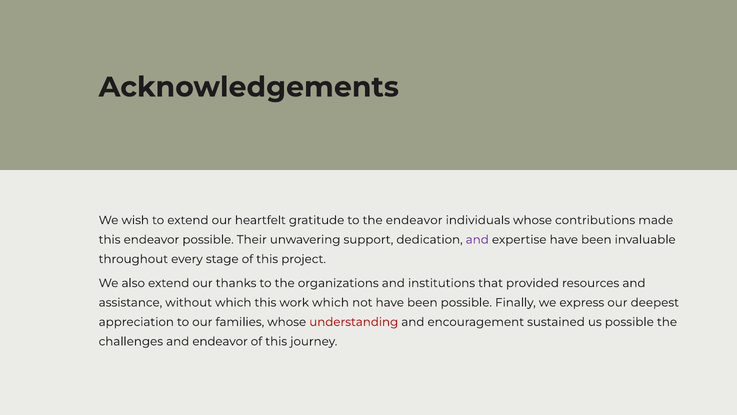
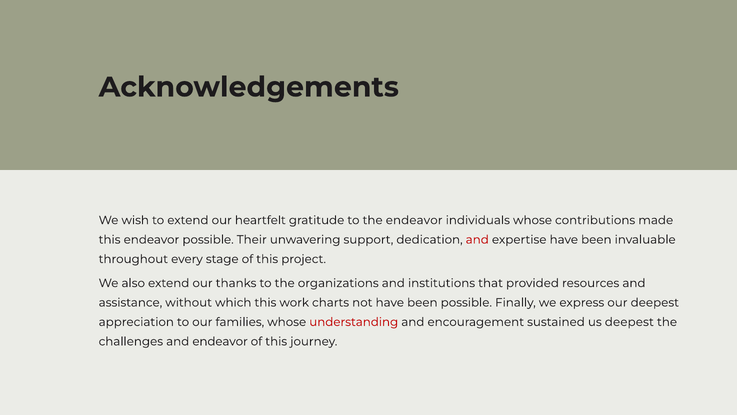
and colour: purple -> red (477, 239)
work which: which -> charts (331, 302)
us possible: possible -> deepest (629, 322)
